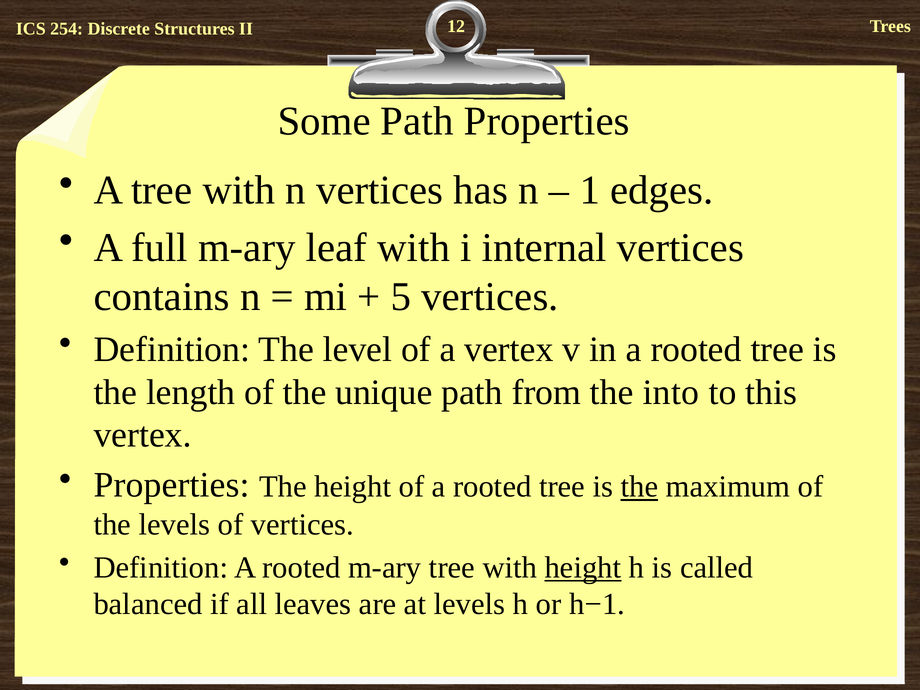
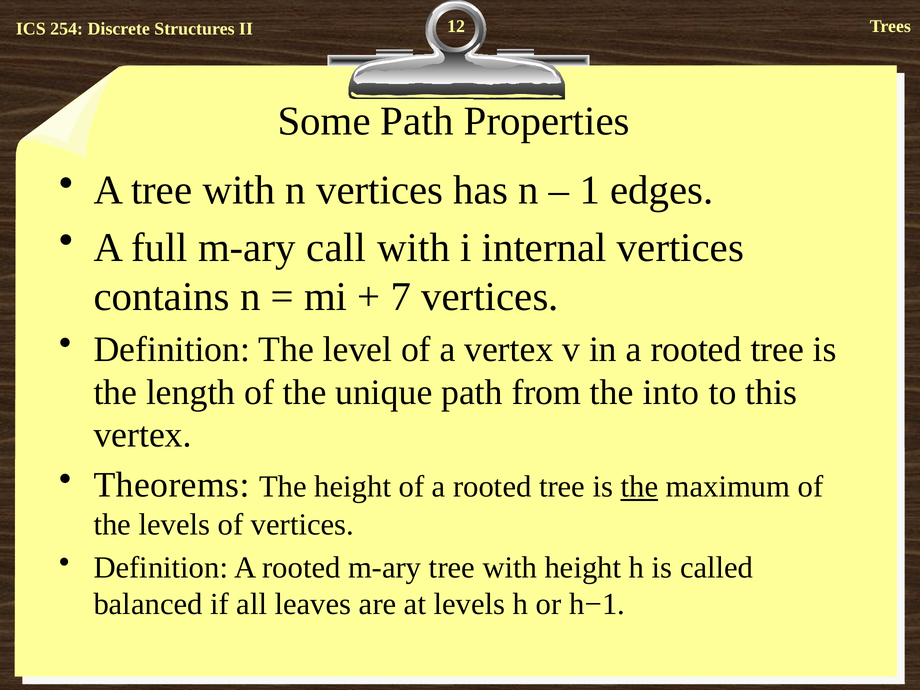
leaf: leaf -> call (336, 248)
5: 5 -> 7 (401, 297)
Properties: Properties -> Theorems (172, 485)
height underline: present -> none (583, 568)
